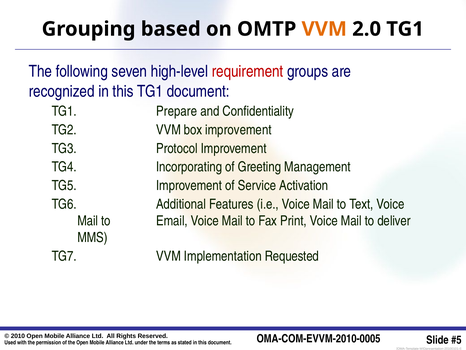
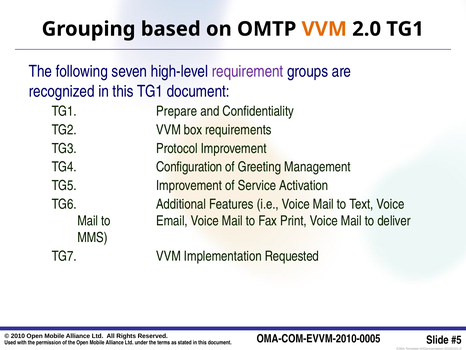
requirement colour: red -> purple (248, 71)
box improvement: improvement -> requirements (238, 130)
Incorporating: Incorporating -> Configuration (189, 167)
